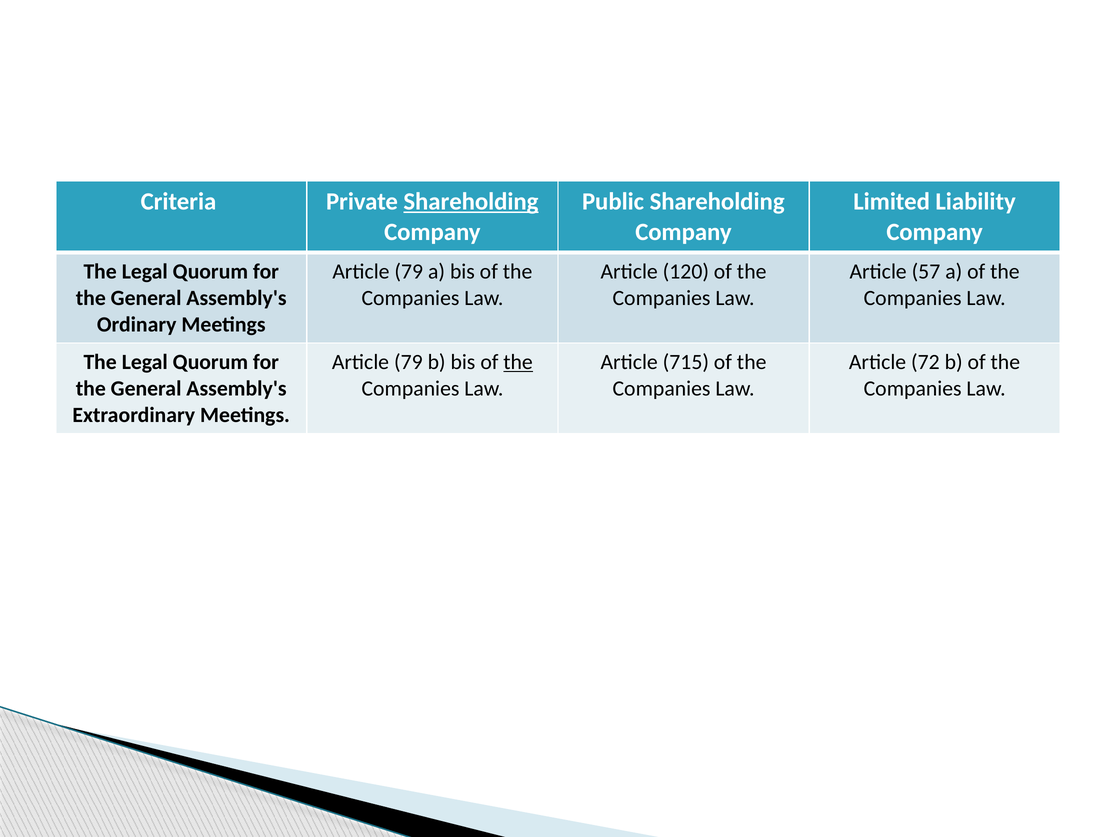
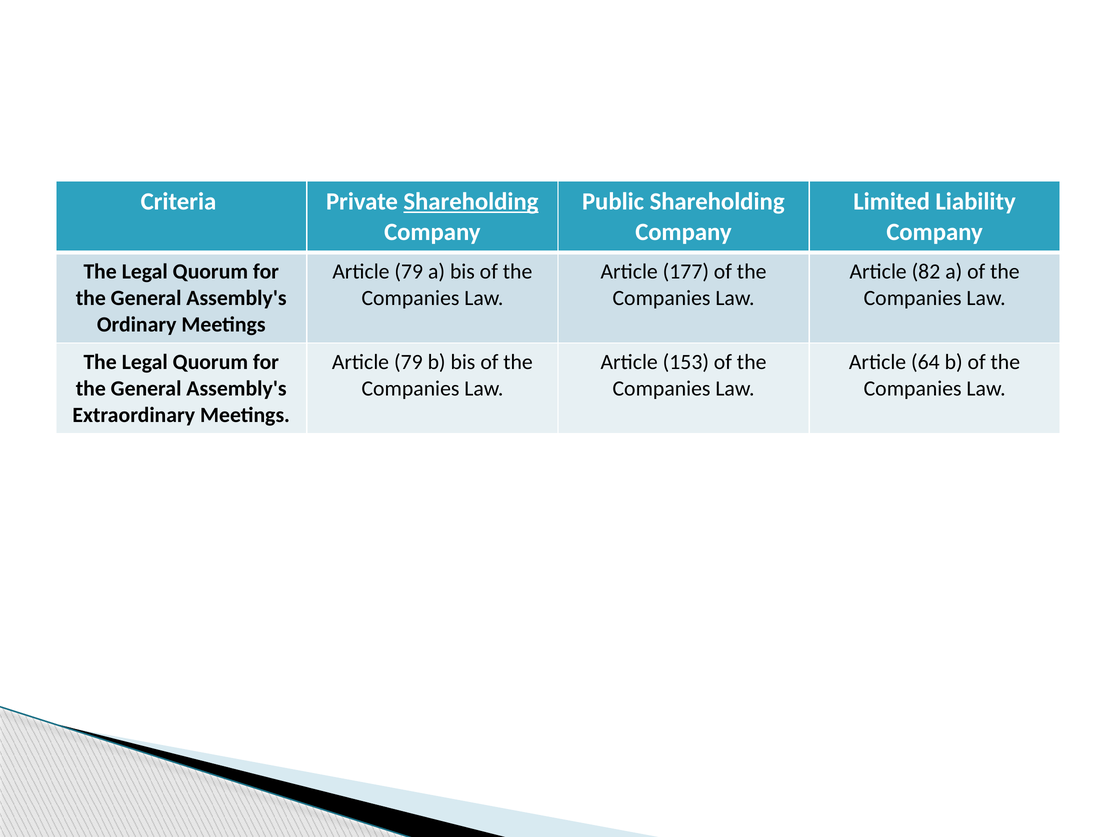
120: 120 -> 177 (686, 272)
57: 57 -> 82 (926, 272)
the underline: present -> none (518, 362)
715: 715 -> 153 (686, 362)
72: 72 -> 64 (925, 362)
